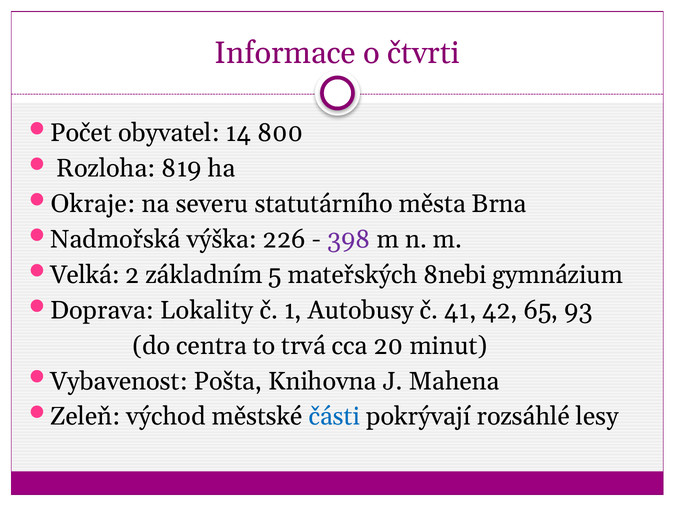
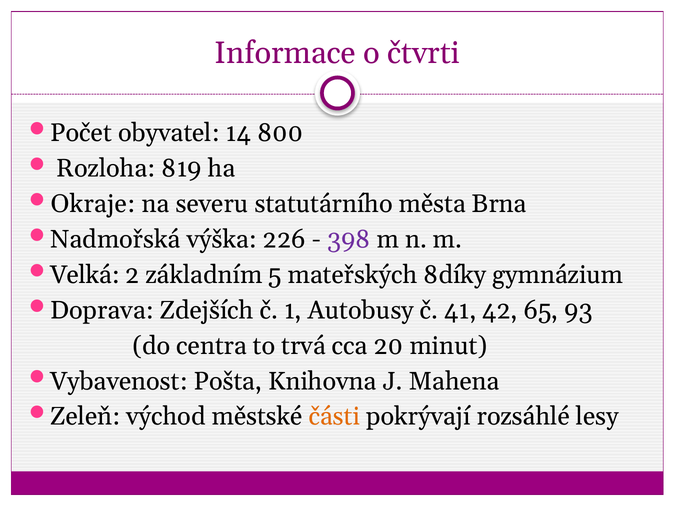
8nebi: 8nebi -> 8díky (455, 275)
Lokality: Lokality -> Zdejších (207, 310)
části colour: blue -> orange (334, 417)
